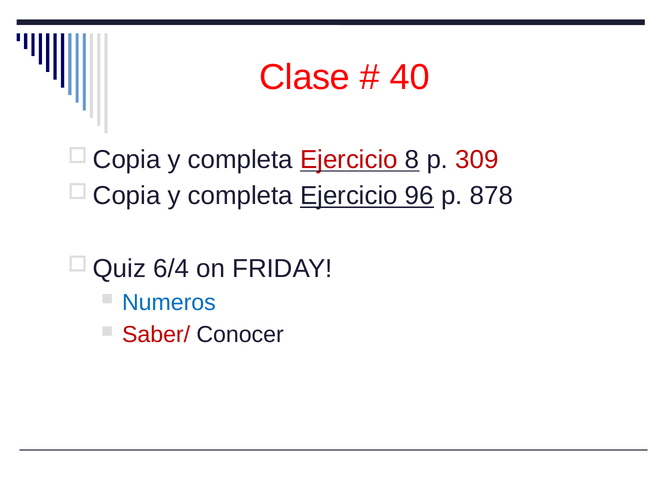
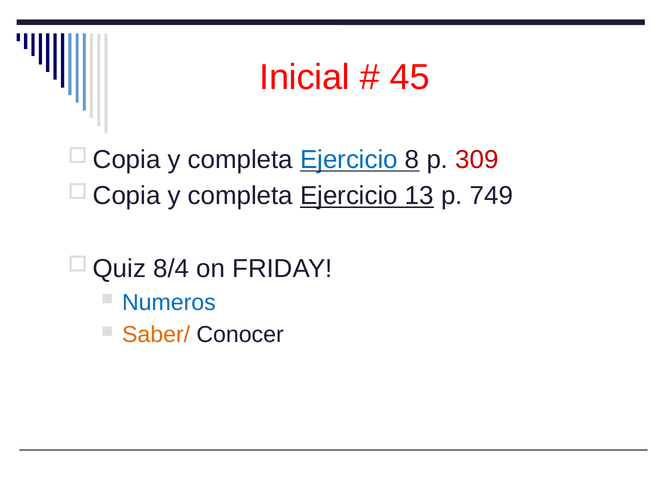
Clase: Clase -> Inicial (305, 78)
40: 40 -> 45 (410, 78)
Ejercicio colour: red -> blue (349, 160)
96: 96 -> 13 (419, 196)
878: 878 -> 749 (491, 196)
6/4: 6/4 -> 8/4 (171, 269)
Saber/ colour: red -> orange (156, 335)
